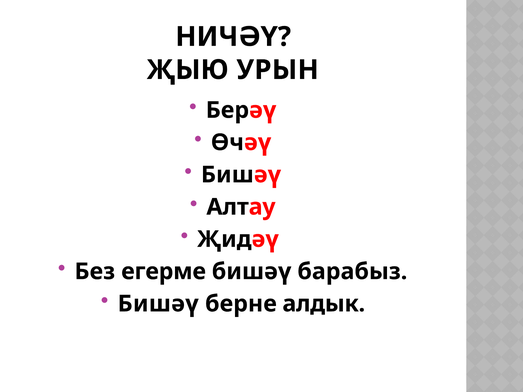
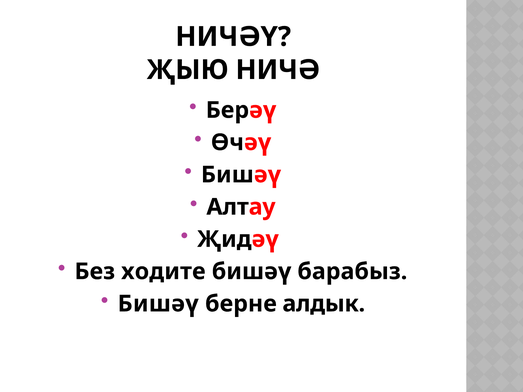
УРЫН: УРЫН -> НИЧӘ (278, 70)
егерме: егерме -> ходите (163, 272)
